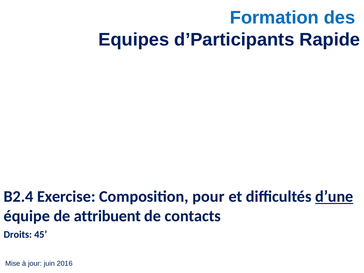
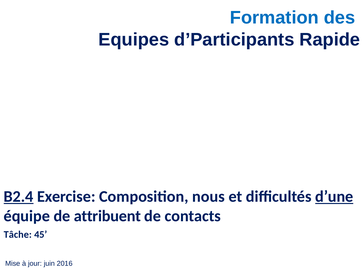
B2.4 underline: none -> present (19, 197)
pour: pour -> nous (208, 197)
Droits: Droits -> Tâche (18, 235)
